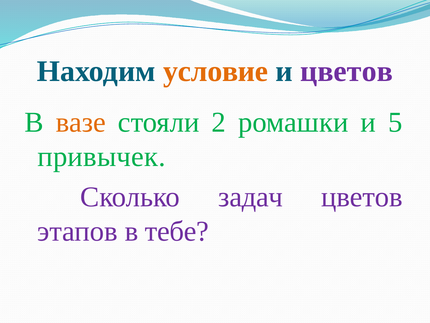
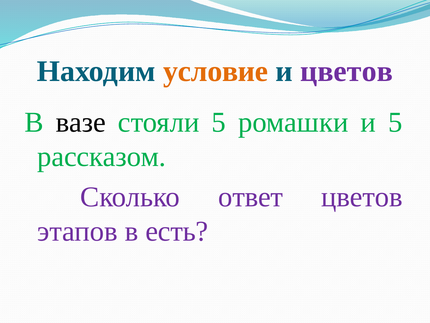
вазе colour: orange -> black (81, 122)
стояли 2: 2 -> 5 (219, 122)
привычек: привычек -> рассказом (102, 157)
задач: задач -> ответ (251, 197)
тебе: тебе -> есть (177, 231)
